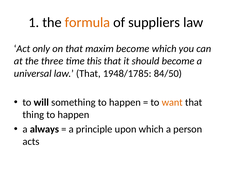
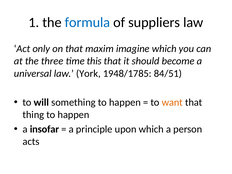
formula colour: orange -> blue (87, 22)
maxim become: become -> imagine (133, 49)
law That: That -> York (88, 73)
84/50: 84/50 -> 84/51 (168, 73)
always: always -> insofar (44, 129)
